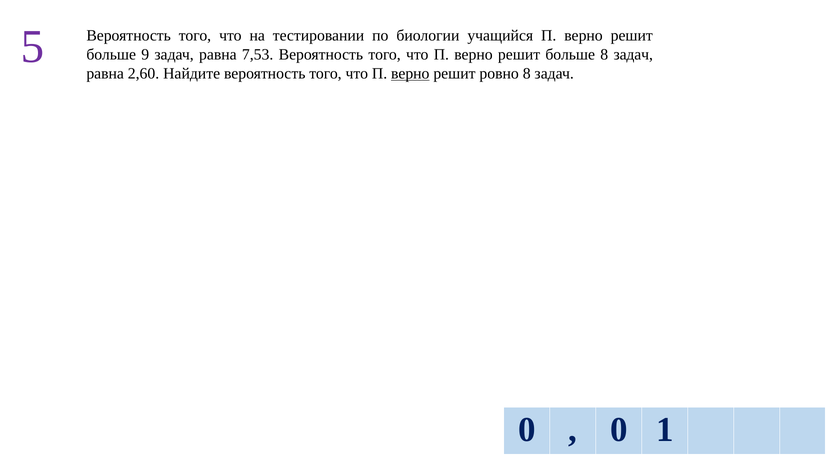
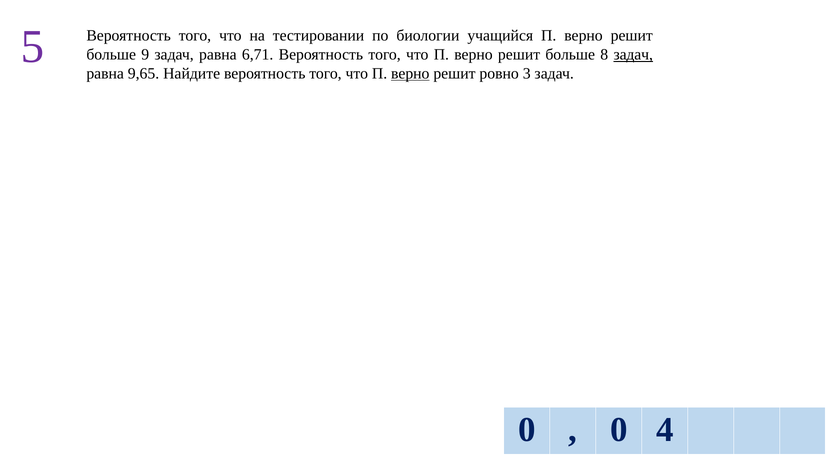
7,53: 7,53 -> 6,71 (258, 55)
задач underline: none -> present (633, 55)
2,60: 2,60 -> 9,65 (144, 73)
ровно 8: 8 -> 3 (527, 73)
1: 1 -> 4 (665, 429)
